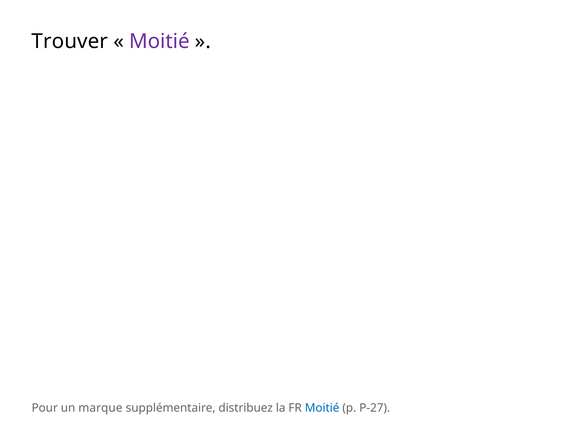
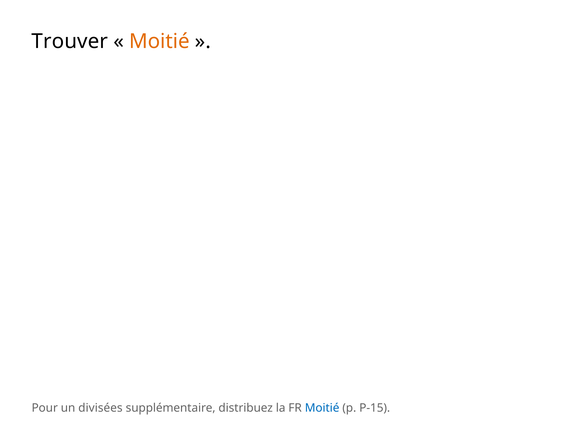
Moitié colour: purple -> orange (159, 41)
marque: marque -> divisées (100, 407)
P-27: P-27 -> P-15 (375, 407)
